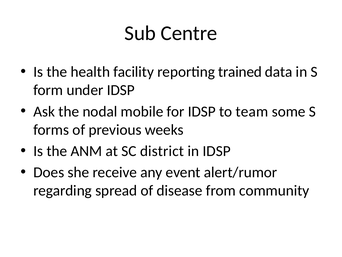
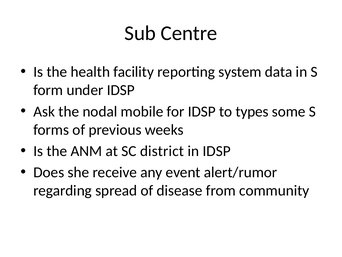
trained: trained -> system (240, 72)
team: team -> types (252, 111)
